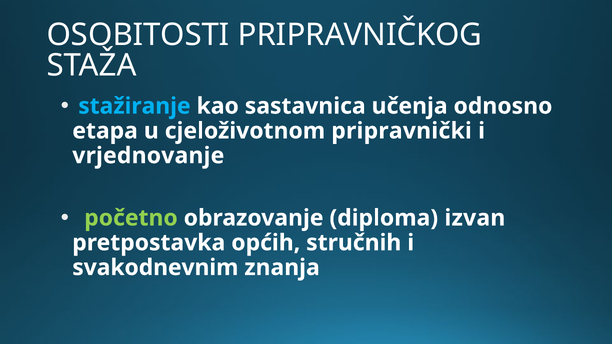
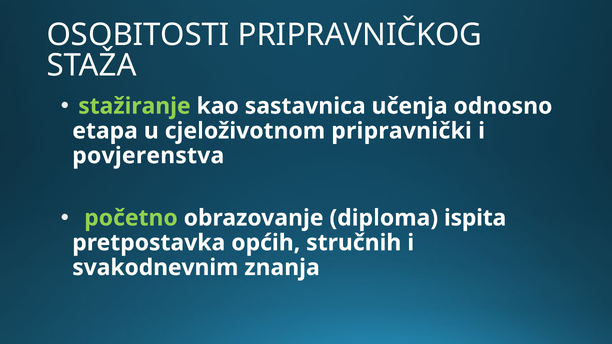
stažiranje colour: light blue -> light green (134, 106)
vrjednovanje: vrjednovanje -> povjerenstva (148, 156)
izvan: izvan -> ispita (475, 218)
